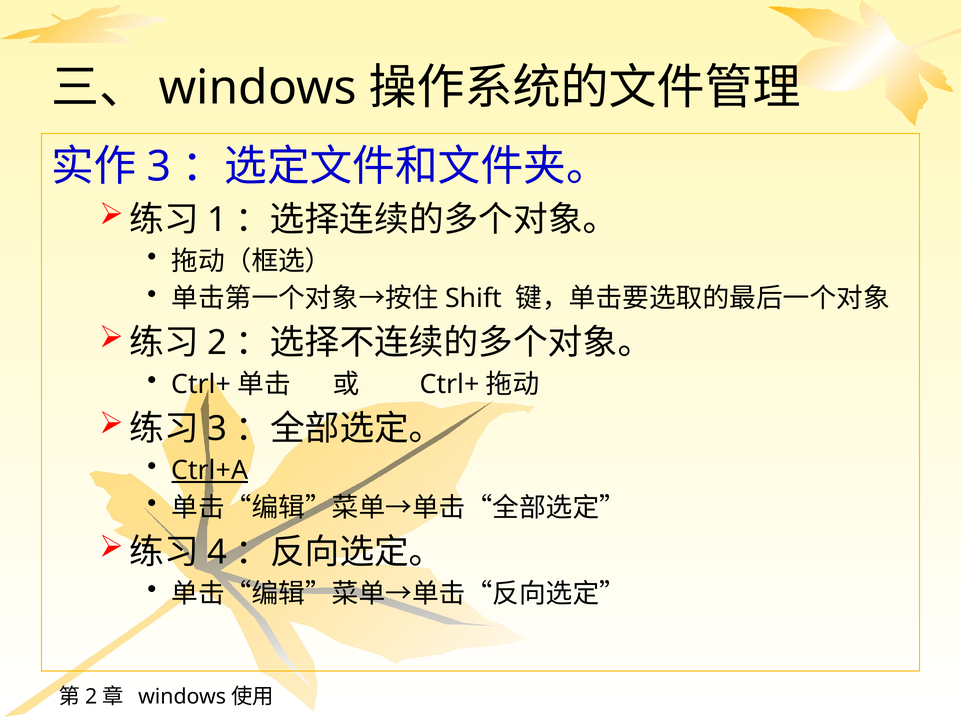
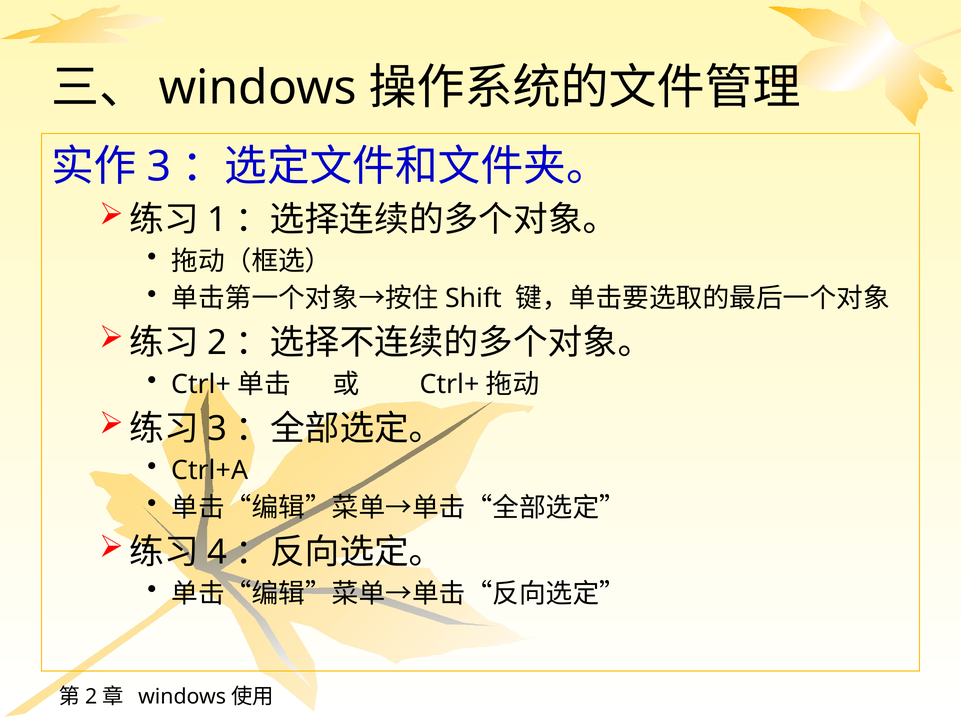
Ctrl+A underline: present -> none (210, 470)
